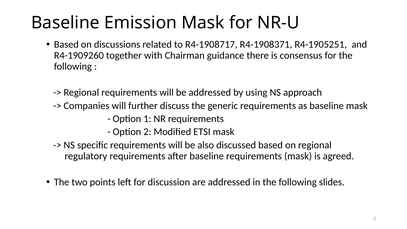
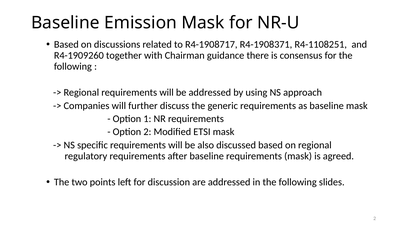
R4-1905251: R4-1905251 -> R4-1108251 (321, 44)
